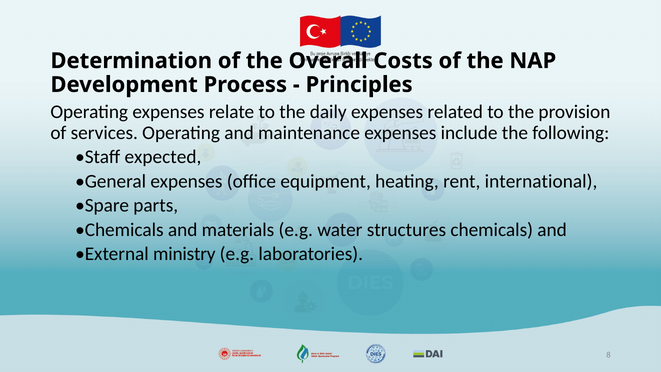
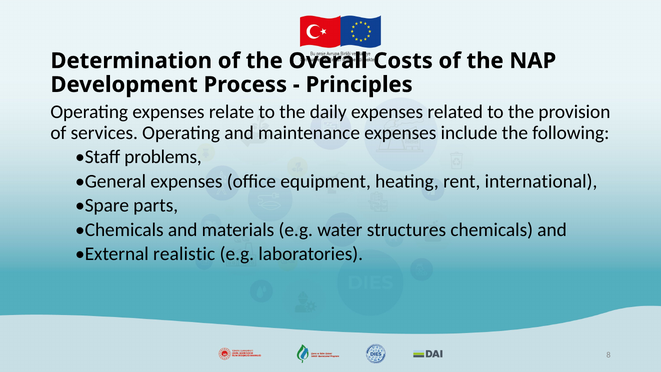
expected: expected -> problems (163, 157)
ministry: ministry -> realistic (184, 254)
